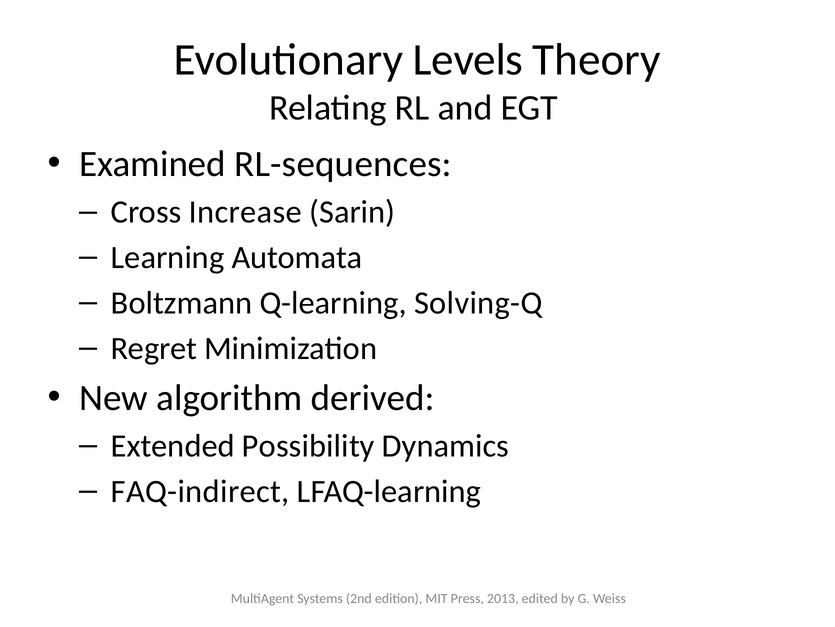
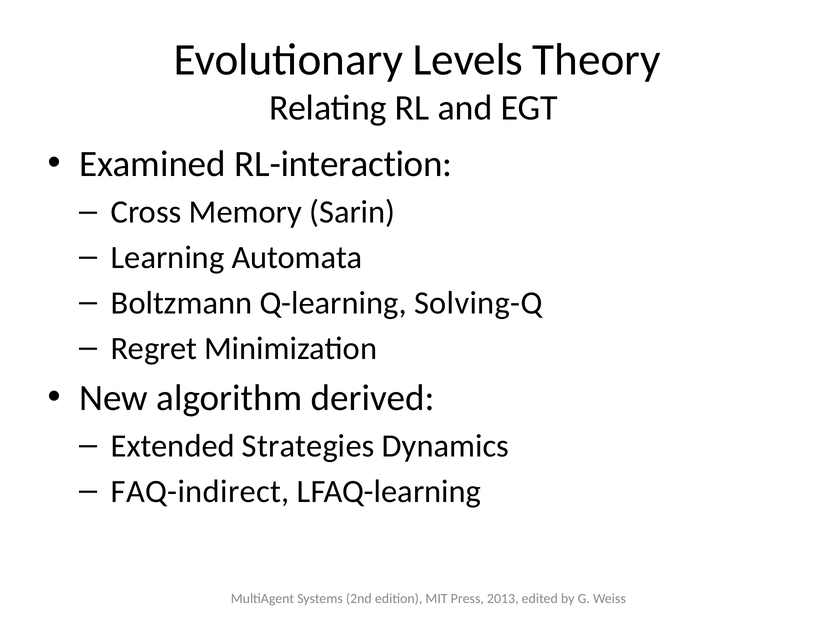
RL-sequences: RL-sequences -> RL-interaction (343, 164)
Increase: Increase -> Memory (245, 212)
Possibility: Possibility -> Strategies (308, 445)
